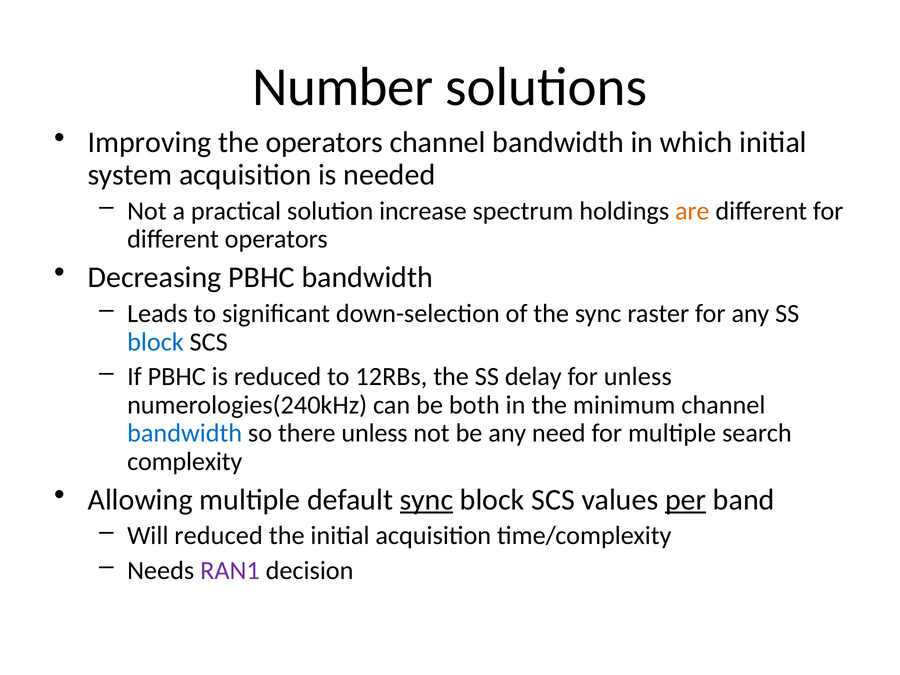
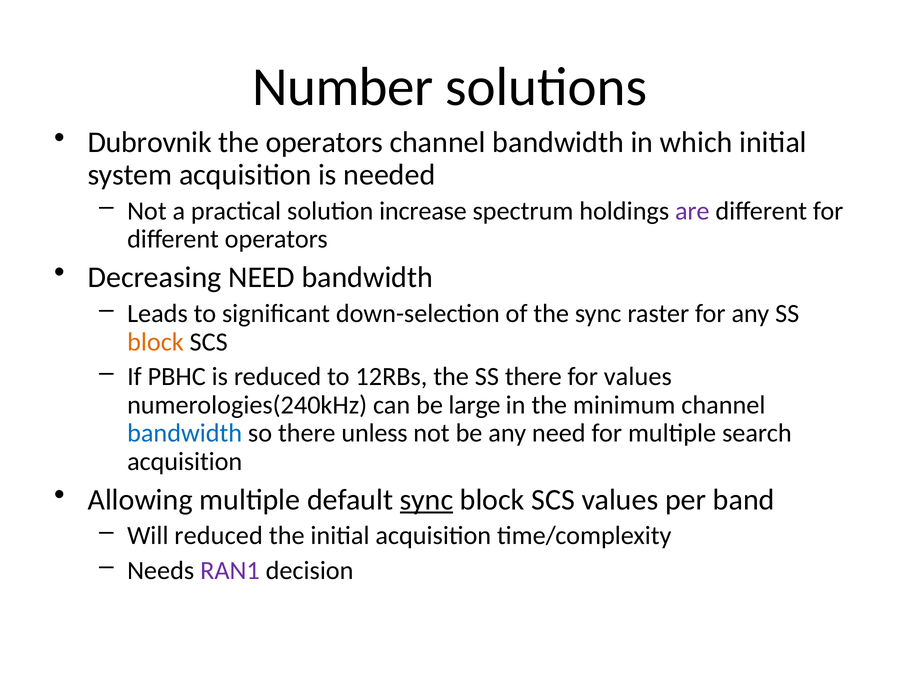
Improving: Improving -> Dubrovnik (150, 142)
are colour: orange -> purple (692, 211)
Decreasing PBHC: PBHC -> NEED (262, 277)
block colour: blue -> orange (155, 342)
SS delay: delay -> there (533, 377)
for unless: unless -> values (638, 377)
both: both -> large (475, 405)
complexity: complexity -> acquisition (185, 462)
per underline: present -> none (686, 500)
